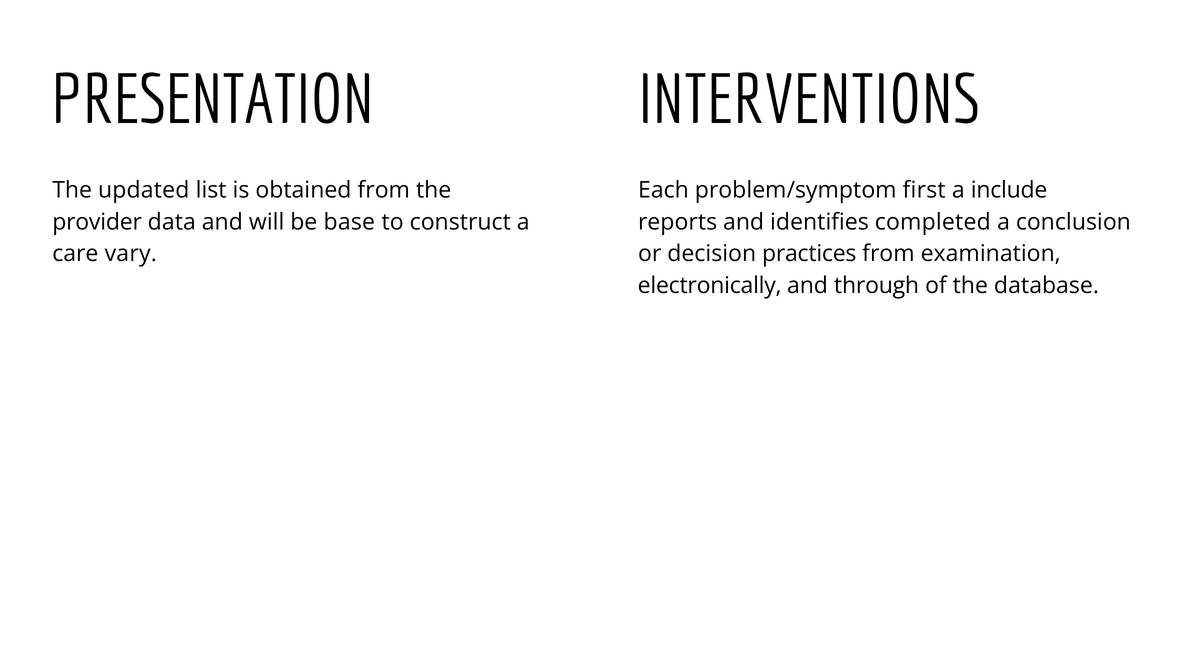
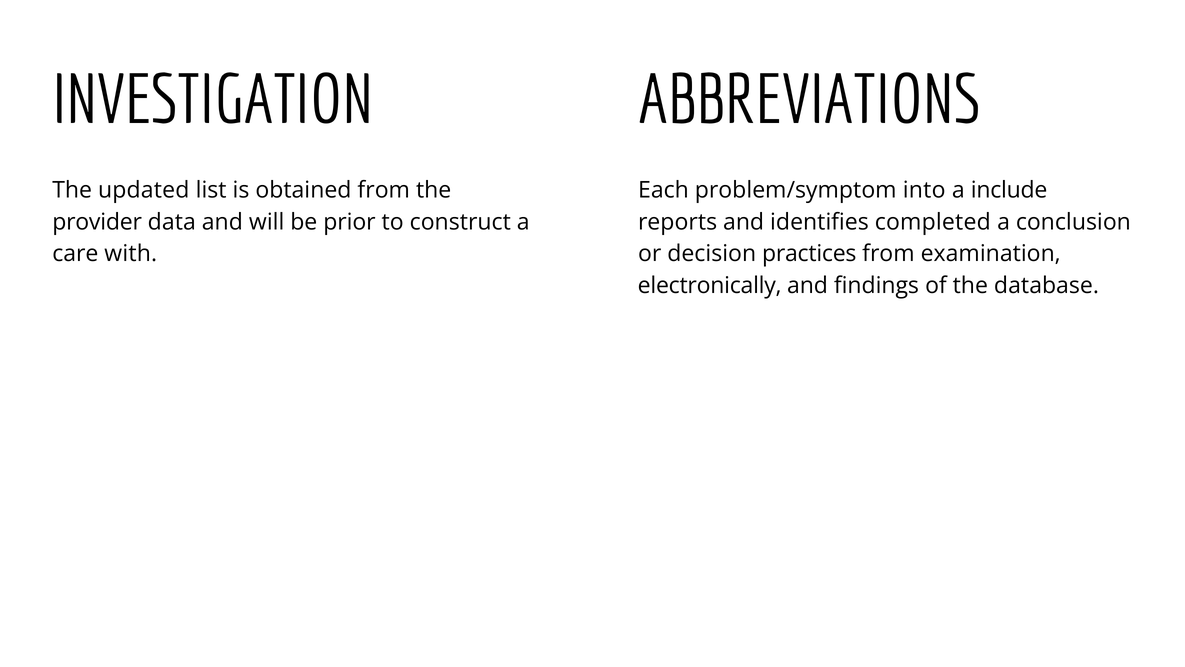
PRESENTATION: PRESENTATION -> INVESTIGATION (213, 100)
INTERVENTIONS: INTERVENTIONS -> ABBREVIATIONS (809, 100)
first: first -> into (924, 190)
base: base -> prior (349, 222)
vary: vary -> with (131, 254)
through: through -> findings (876, 285)
